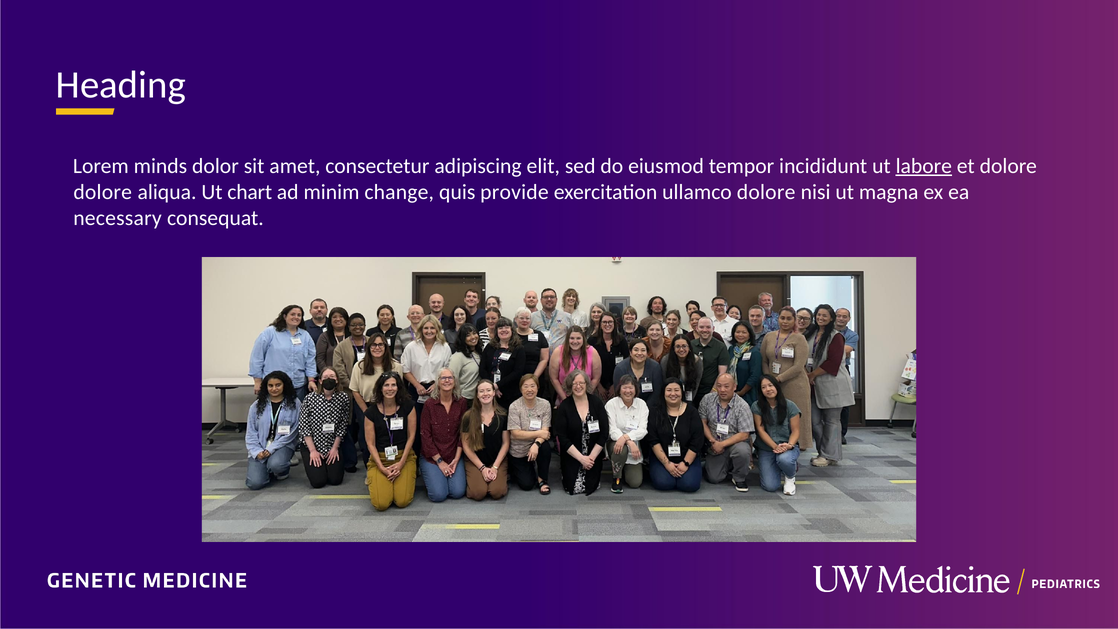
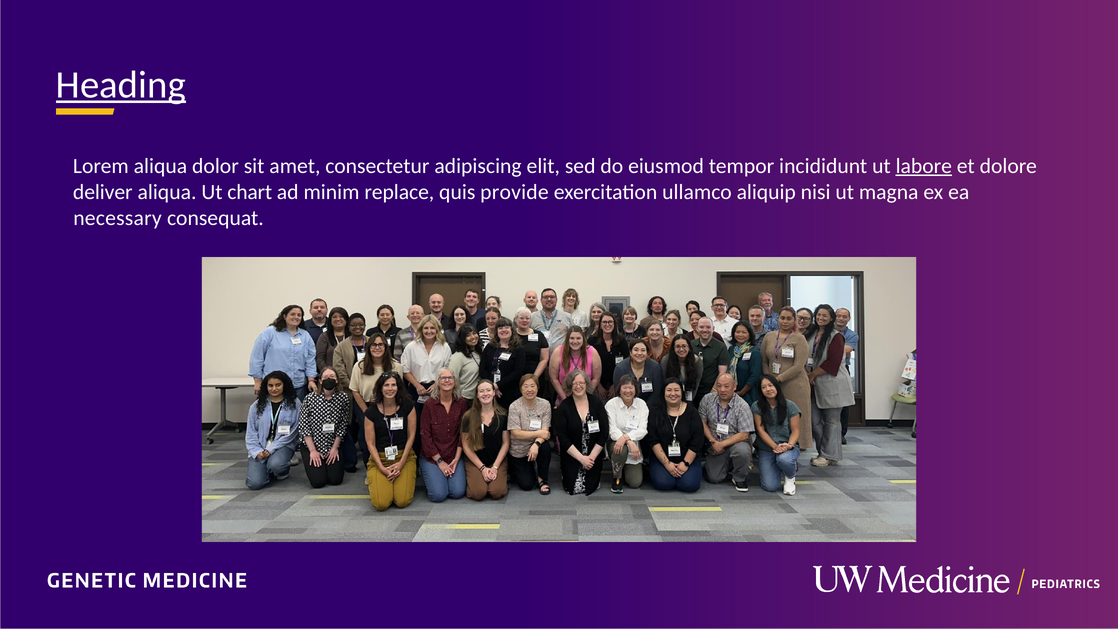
Heading underline: none -> present (121, 85)
Lorem minds: minds -> aliqua (160, 166)
dolore: dolore -> deliver (103, 192)
change: change -> replace (399, 192)
ullamco dolore: dolore -> aliquip (766, 192)
